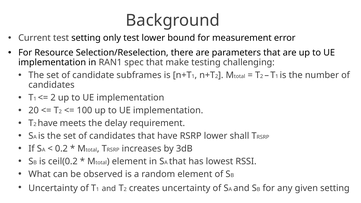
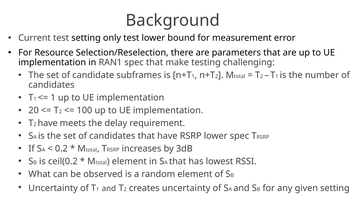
2: 2 -> 1 (53, 98)
lower shall: shall -> spec (239, 136)
